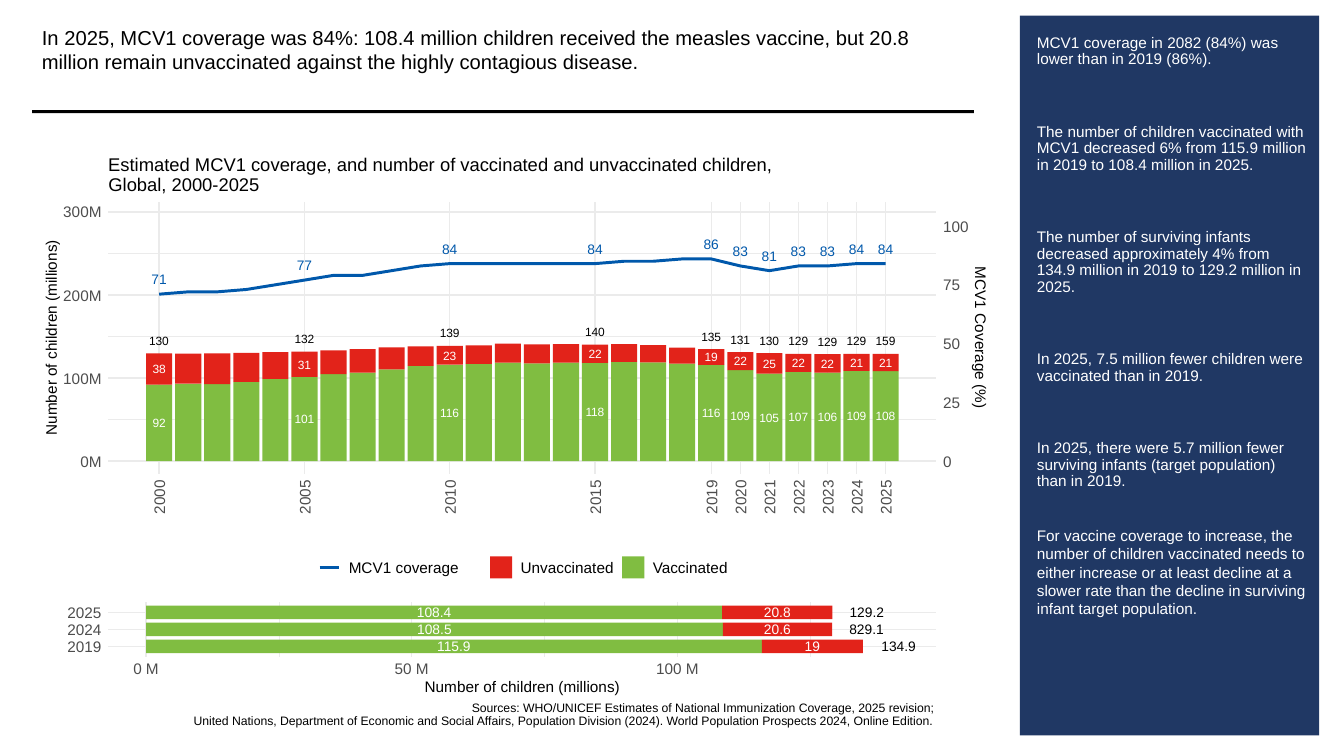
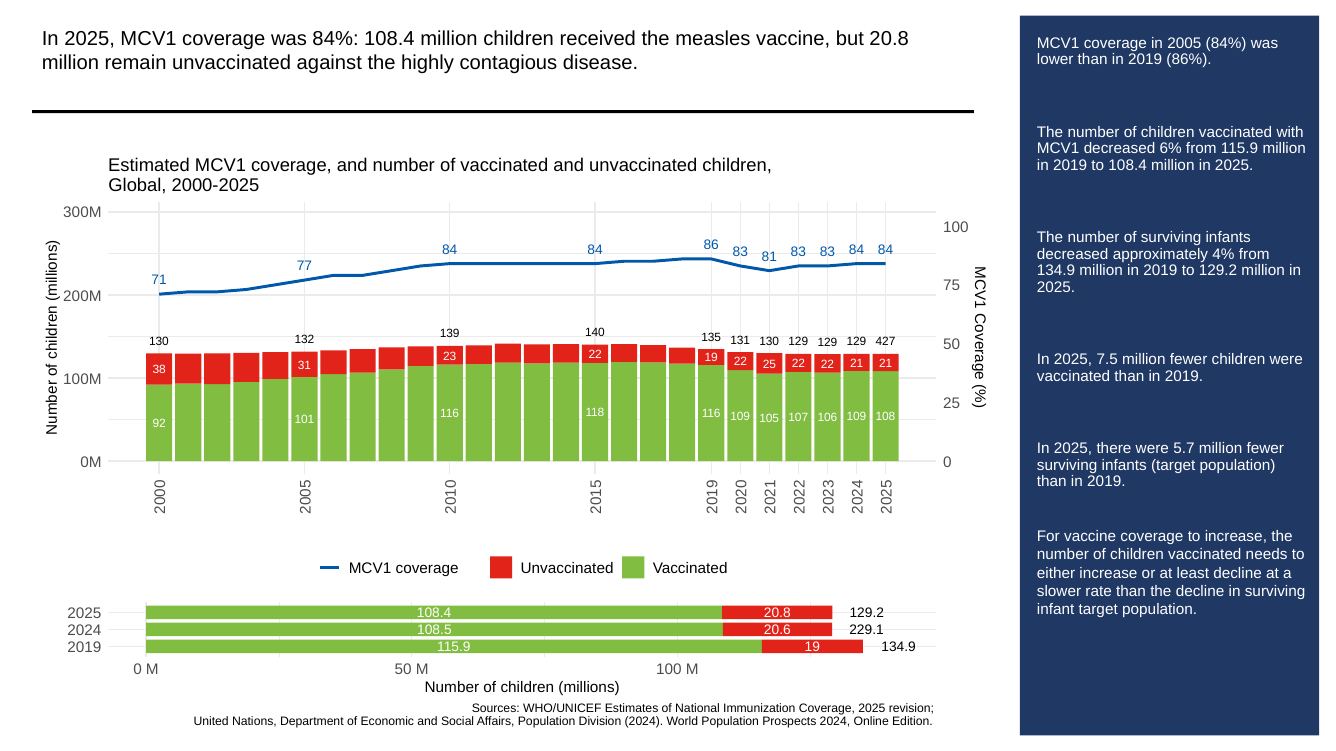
2082: 2082 -> 2005 (1184, 43)
159: 159 -> 427 (886, 342)
829.1: 829.1 -> 229.1 (867, 631)
